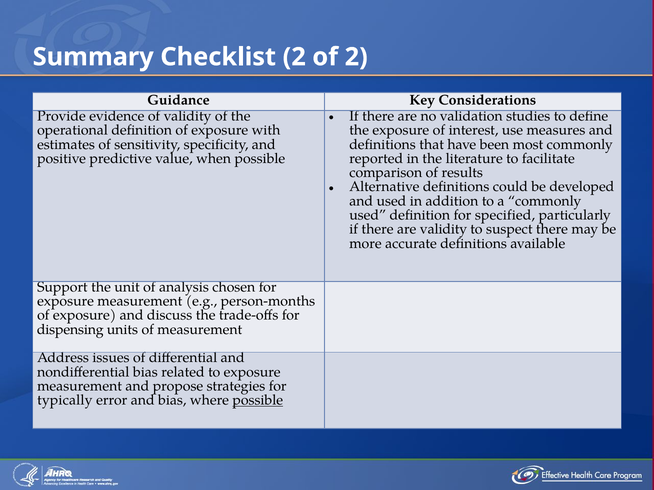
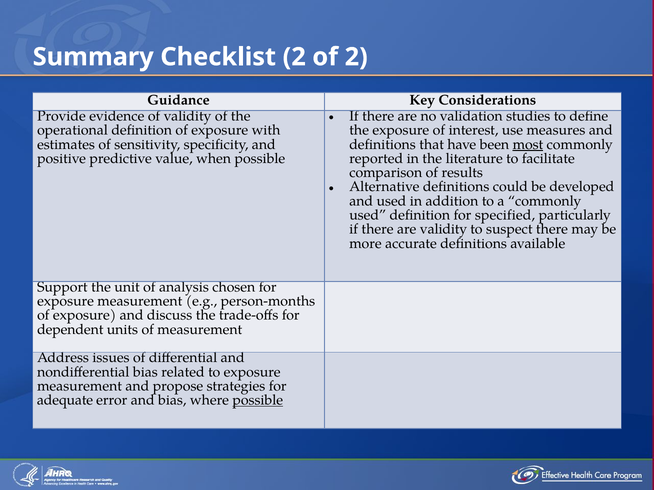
most underline: none -> present (528, 145)
dispensing: dispensing -> dependent (70, 330)
typically: typically -> adequate (65, 401)
